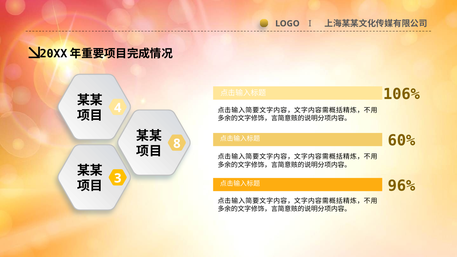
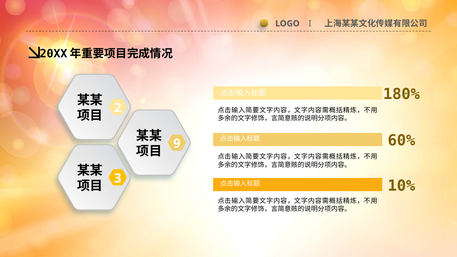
106%: 106% -> 180% (401, 94)
4: 4 -> 2 (118, 108)
8: 8 -> 9 (177, 144)
96%: 96% -> 10% (401, 186)
